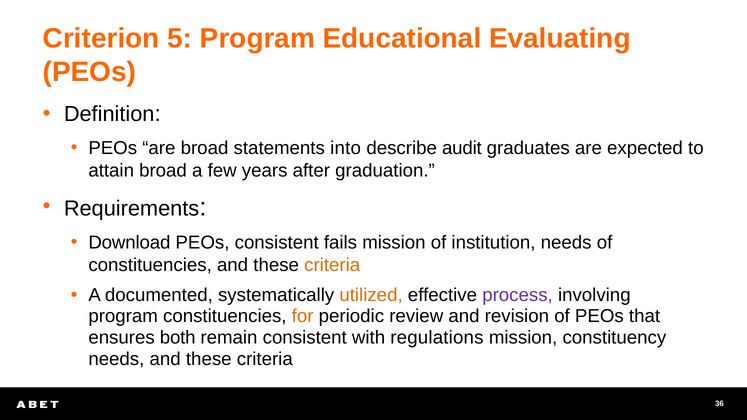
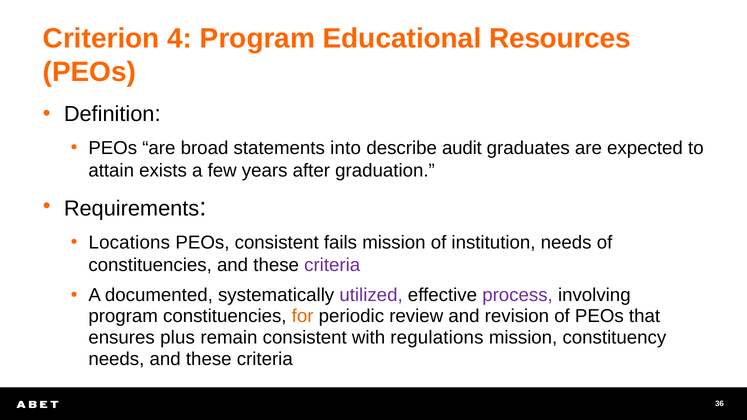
5: 5 -> 4 (180, 38)
Evaluating: Evaluating -> Resources (560, 38)
attain broad: broad -> exists (163, 171)
Download: Download -> Locations (129, 243)
criteria colour: orange -> purple (332, 265)
utilized colour: orange -> purple (371, 295)
both: both -> plus (178, 338)
